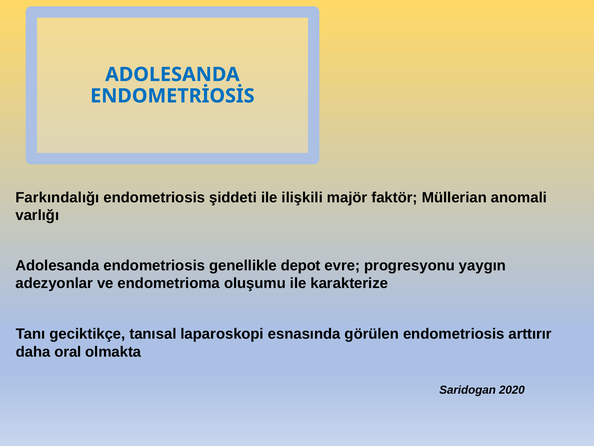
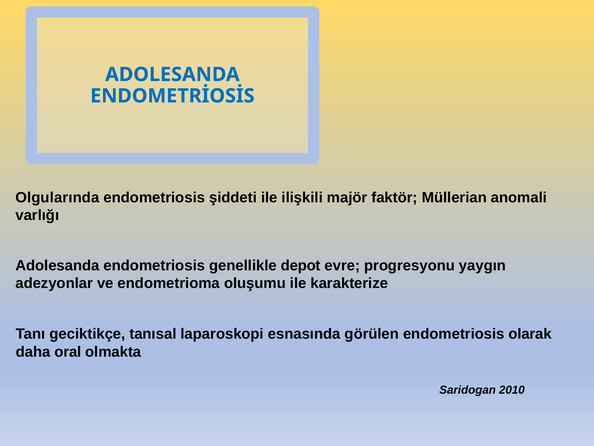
Farkındalığı: Farkındalığı -> Olgularında (57, 197)
arttırır: arttırır -> olarak (530, 334)
2020: 2020 -> 2010 (512, 390)
